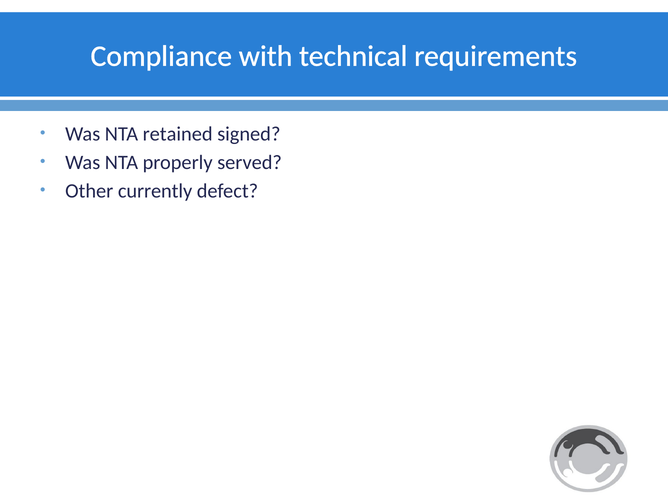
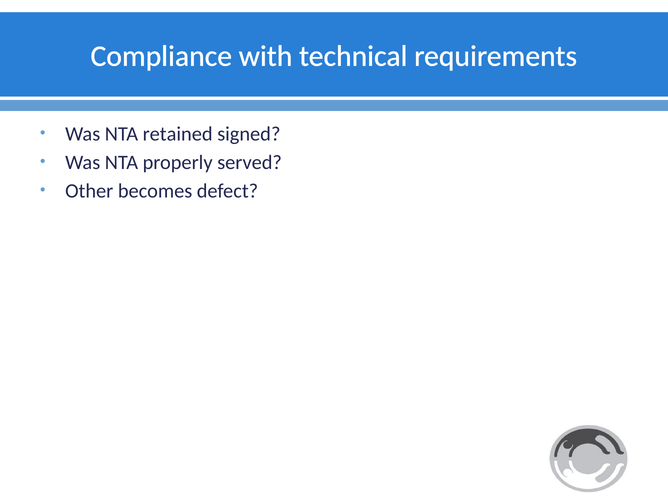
currently: currently -> becomes (155, 191)
